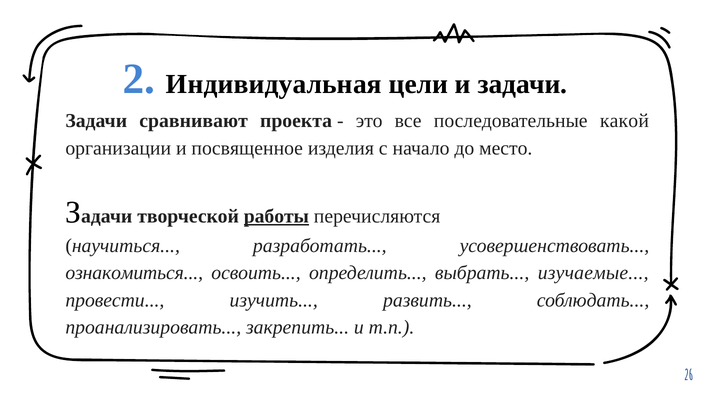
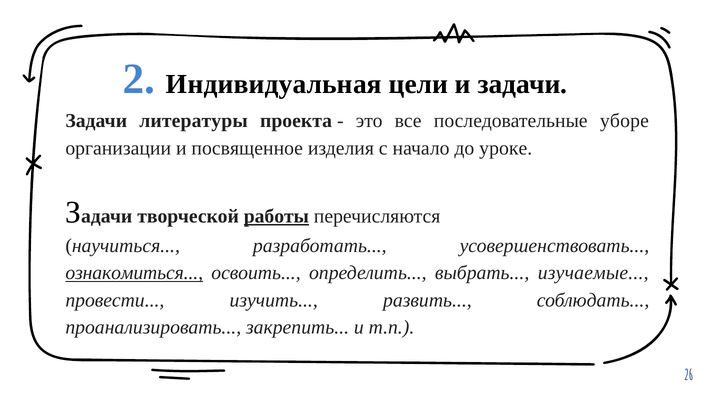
сравнивают: сравнивают -> литературы (194, 121)
какой: какой -> уборе (624, 121)
место: место -> уроке (506, 148)
ознакомиться underline: none -> present (134, 273)
